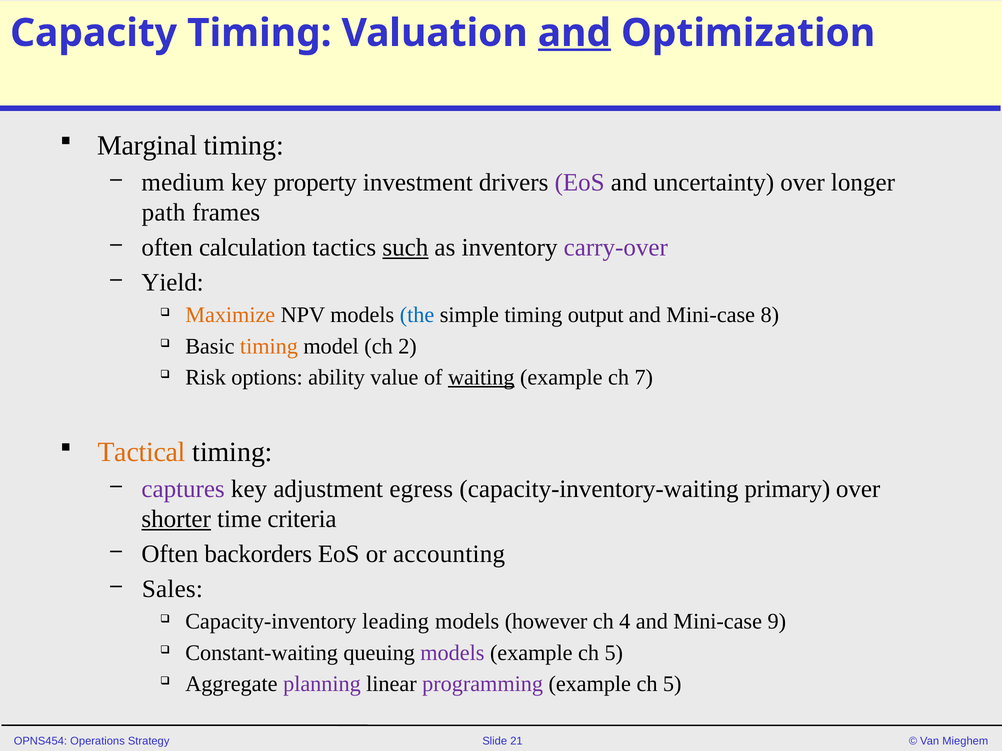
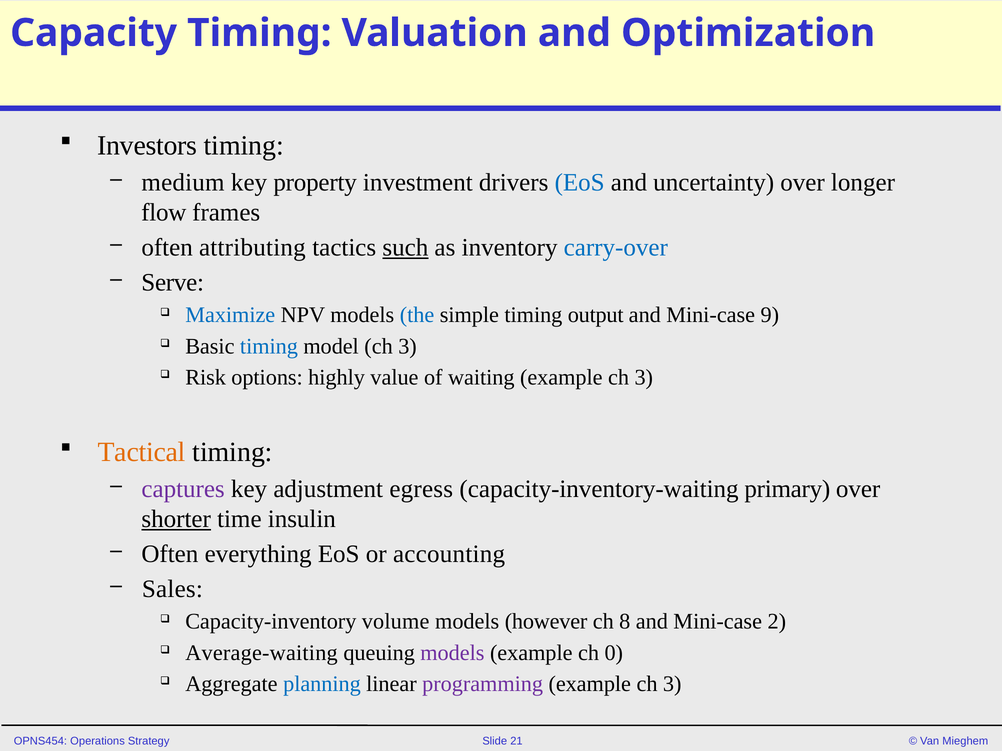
and underline: present -> none (574, 33)
Marginal: Marginal -> Investors (147, 146)
EoS colour: purple -> blue (580, 182)
path: path -> flow (164, 212)
calculation: calculation -> attributing (252, 248)
carry-over colour: purple -> blue (616, 248)
Yield: Yield -> Serve (173, 283)
Maximize colour: orange -> blue (230, 315)
8: 8 -> 9 (770, 315)
timing colour: orange -> blue (269, 346)
model ch 2: 2 -> 3 (408, 346)
ability: ability -> highly (337, 378)
waiting underline: present -> none (481, 378)
7: 7 -> 3 (644, 378)
criteria: criteria -> insulin (302, 519)
backorders: backorders -> everything (258, 554)
leading: leading -> volume (396, 622)
4: 4 -> 8 (625, 622)
9: 9 -> 2 (777, 622)
Constant-waiting: Constant-waiting -> Average-waiting (262, 653)
5: 5 -> 0 (614, 653)
planning colour: purple -> blue (322, 684)
5: 5 -> 3 (672, 684)
